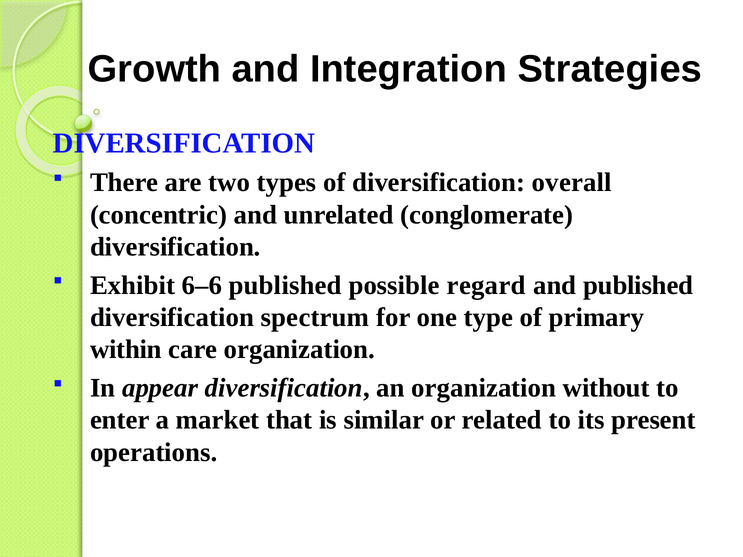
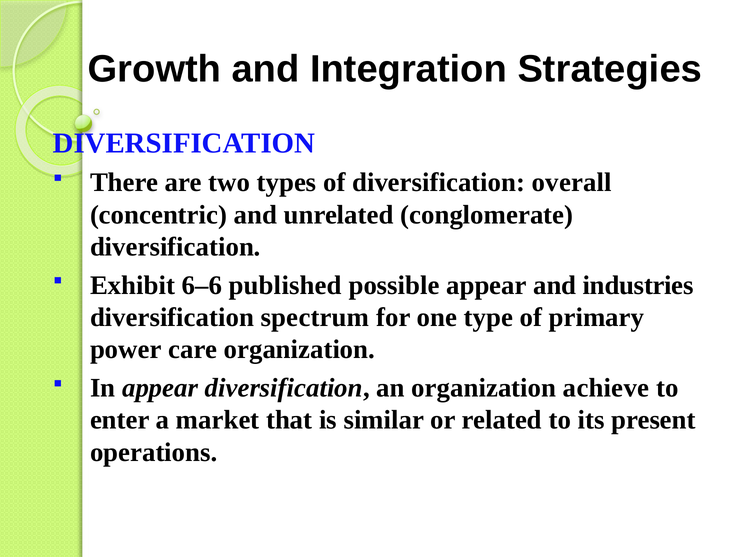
possible regard: regard -> appear (486, 285)
and published: published -> industries (638, 285)
within: within -> power (126, 350)
without: without -> achieve (606, 388)
